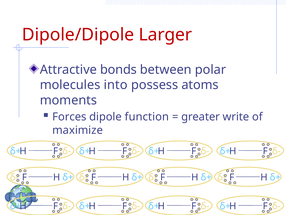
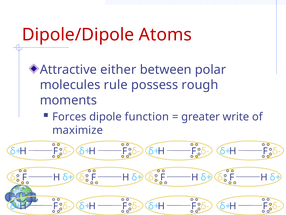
Larger: Larger -> Atoms (165, 35)
bonds: bonds -> either (118, 70)
into: into -> rule (116, 85)
atoms: atoms -> rough (200, 85)
